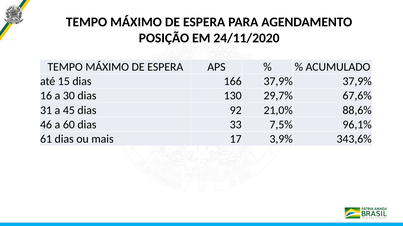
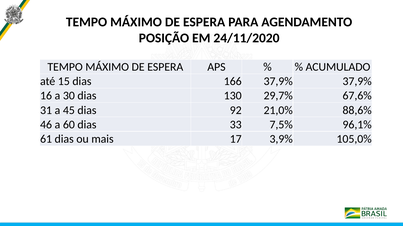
343,6%: 343,6% -> 105,0% (354, 139)
